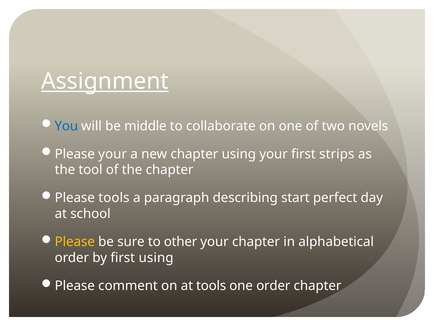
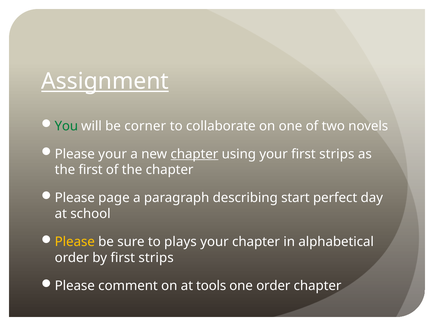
You colour: blue -> green (66, 126)
middle: middle -> corner (145, 126)
chapter underline: none -> present (194, 154)
the tool: tool -> first (91, 170)
Please tools: tools -> page (114, 198)
other: other -> plays (180, 242)
by first using: using -> strips (156, 257)
